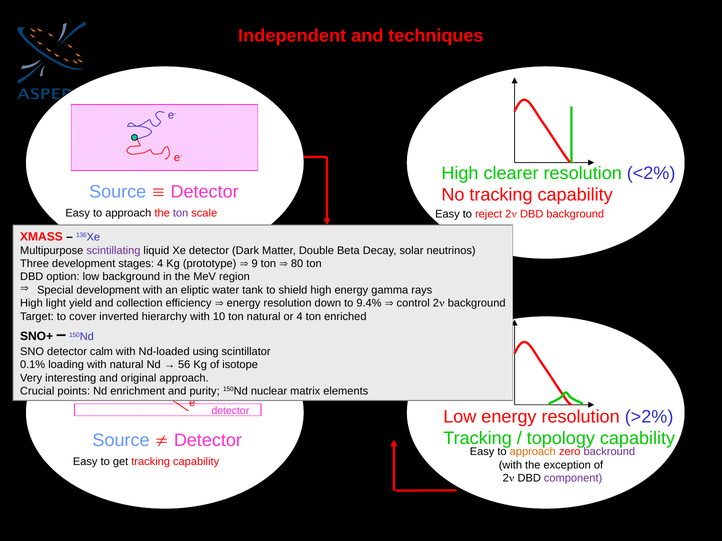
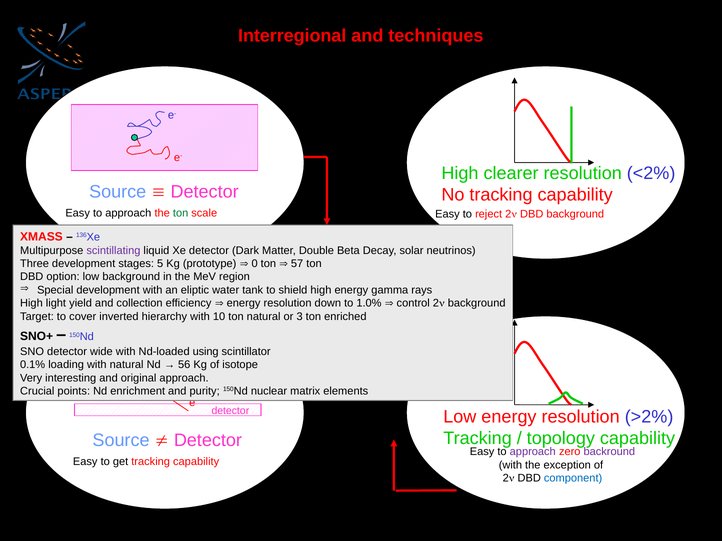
Independent: Independent -> Interregional (292, 36)
ton colour: purple -> green (181, 213)
stages 4: 4 -> 5 (160, 264)
9: 9 -> 0 (255, 264)
80: 80 -> 57 (297, 264)
9.4%: 9.4% -> 1.0% (369, 304)
or 4: 4 -> 3 (300, 317)
calm: calm -> wide (101, 352)
approach colour: orange -> purple (533, 452)
component colour: purple -> blue (573, 479)
